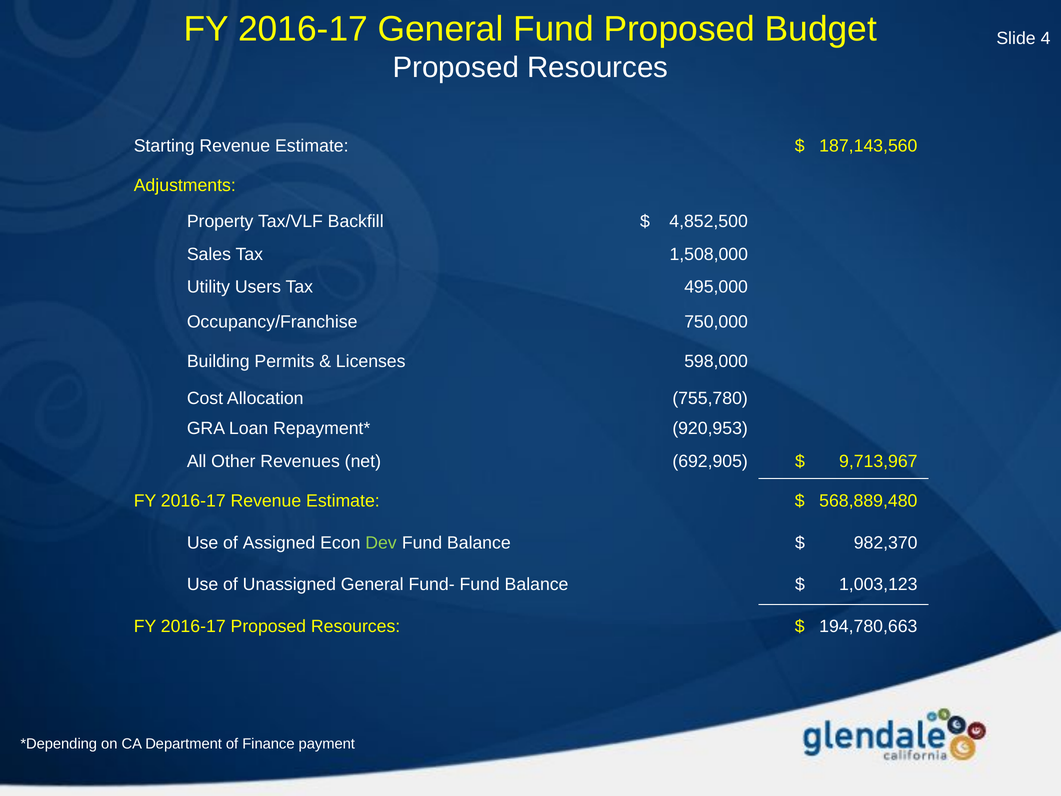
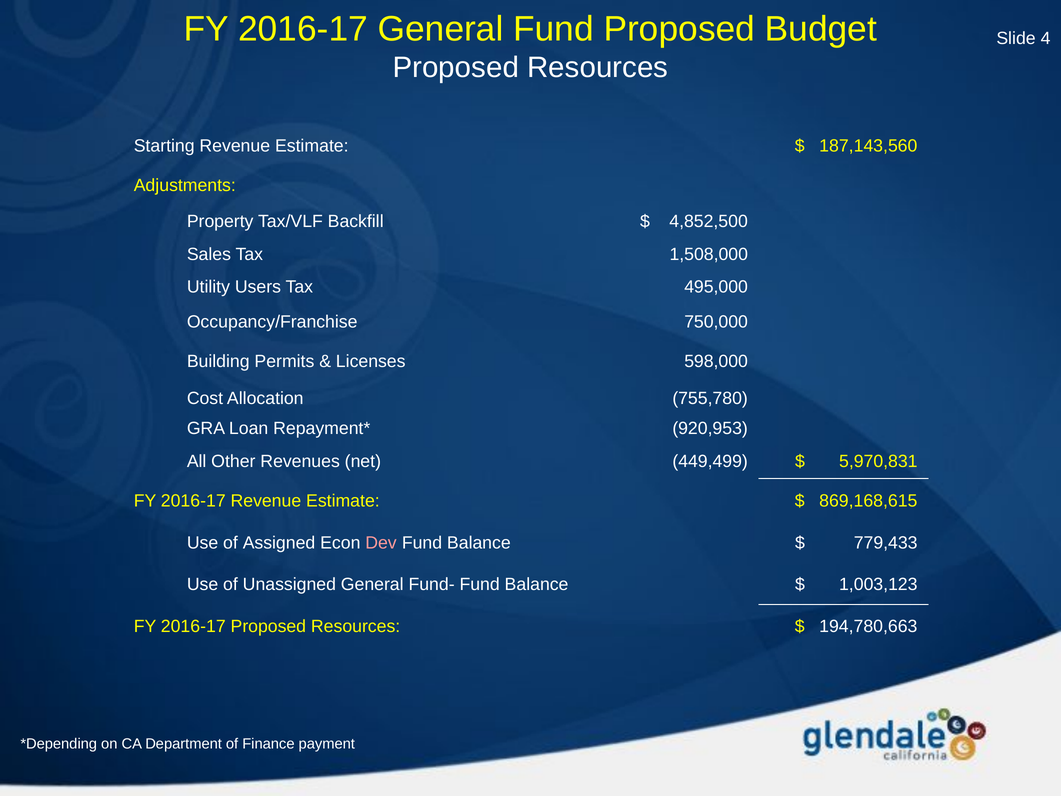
692,905: 692,905 -> 449,499 (710, 461)
9,713,967: 9,713,967 -> 5,970,831 (878, 461)
568,889,480: 568,889,480 -> 869,168,615 (868, 501)
Dev colour: light green -> pink (381, 543)
982,370: 982,370 -> 779,433 (886, 543)
